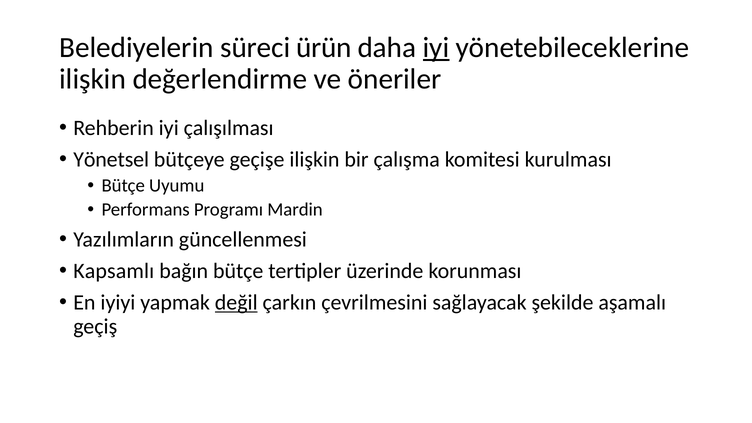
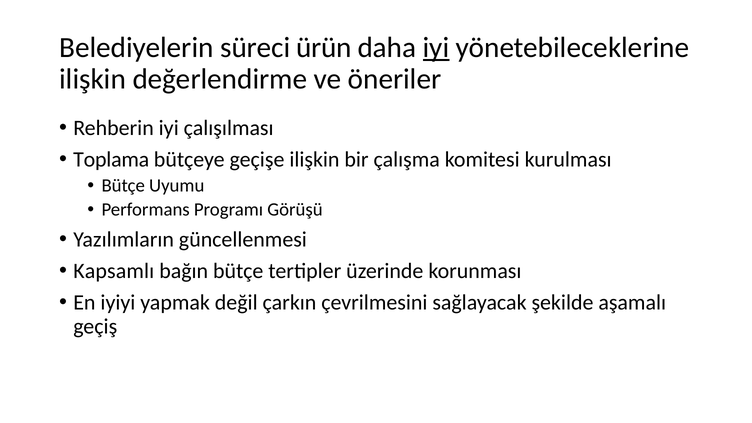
Yönetsel: Yönetsel -> Toplama (111, 160)
Mardin: Mardin -> Görüşü (295, 210)
değil underline: present -> none (236, 303)
